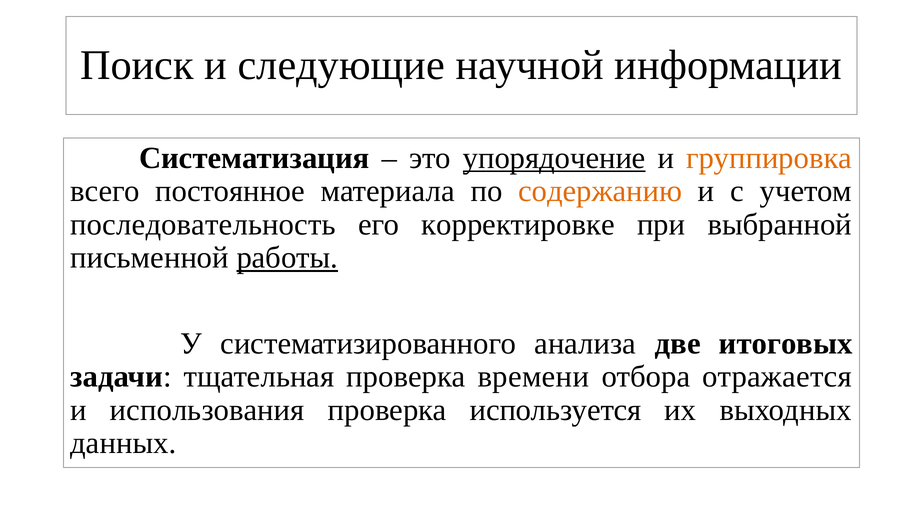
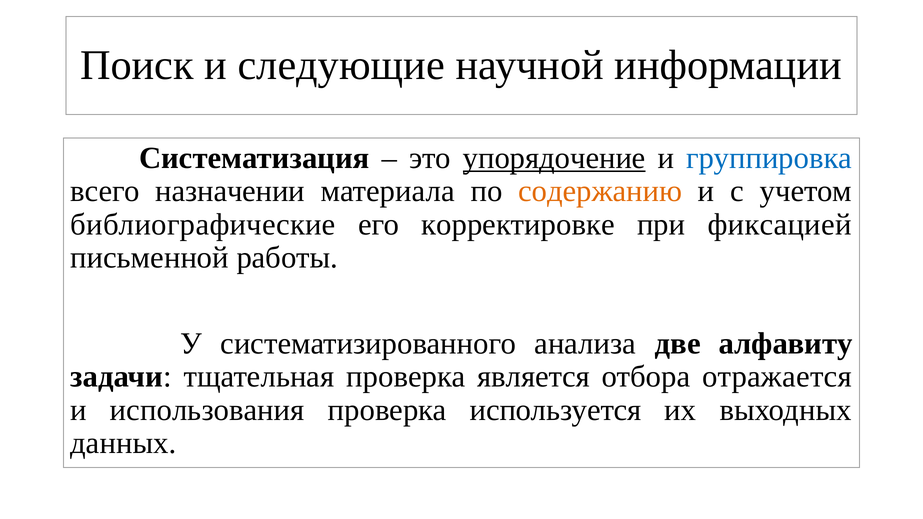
группировка colour: orange -> blue (769, 158)
постоянное: постоянное -> назначении (230, 191)
последовательность: последовательность -> библиографические (203, 225)
выбранной: выбранной -> фиксацией (780, 225)
работы underline: present -> none (287, 258)
итоговых: итоговых -> алфавиту (786, 344)
времени: времени -> является (534, 377)
